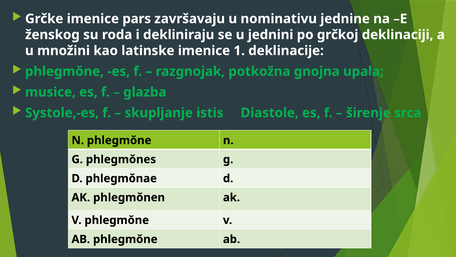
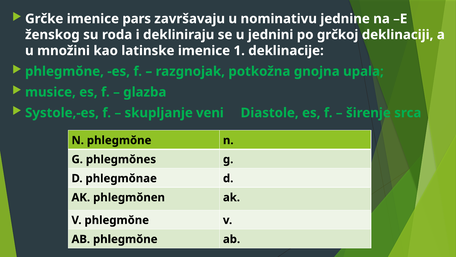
istis: istis -> veni (210, 113)
